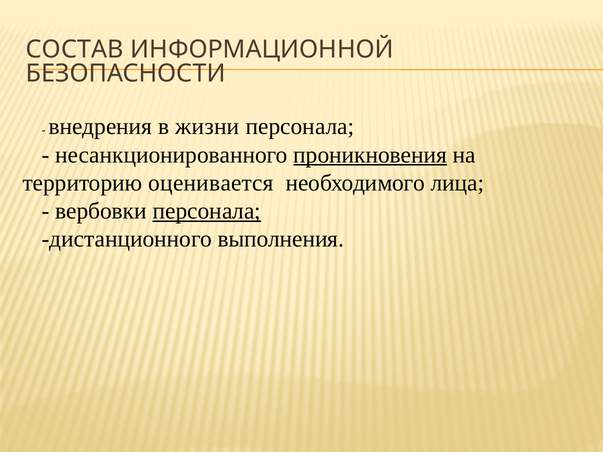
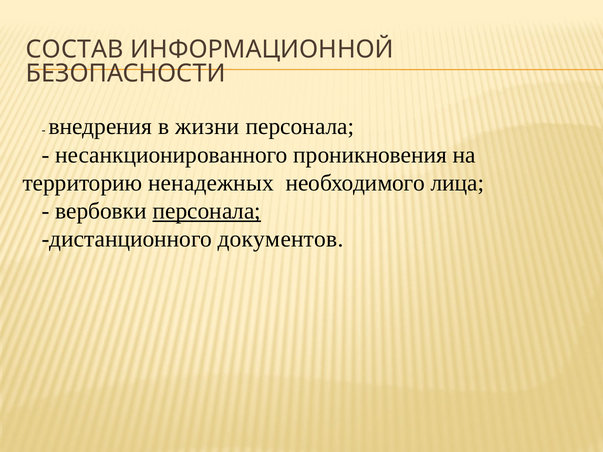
проникновения underline: present -> none (370, 155)
оценивается: оценивается -> ненадежных (211, 183)
выполнения: выполнения -> документов (281, 239)
